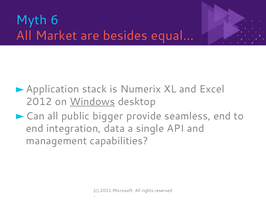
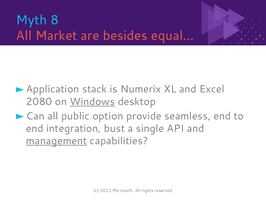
6: 6 -> 8 (55, 20)
2012: 2012 -> 2080 (39, 101)
bigger: bigger -> option (108, 116)
data: data -> bust (114, 128)
management underline: none -> present (56, 141)
